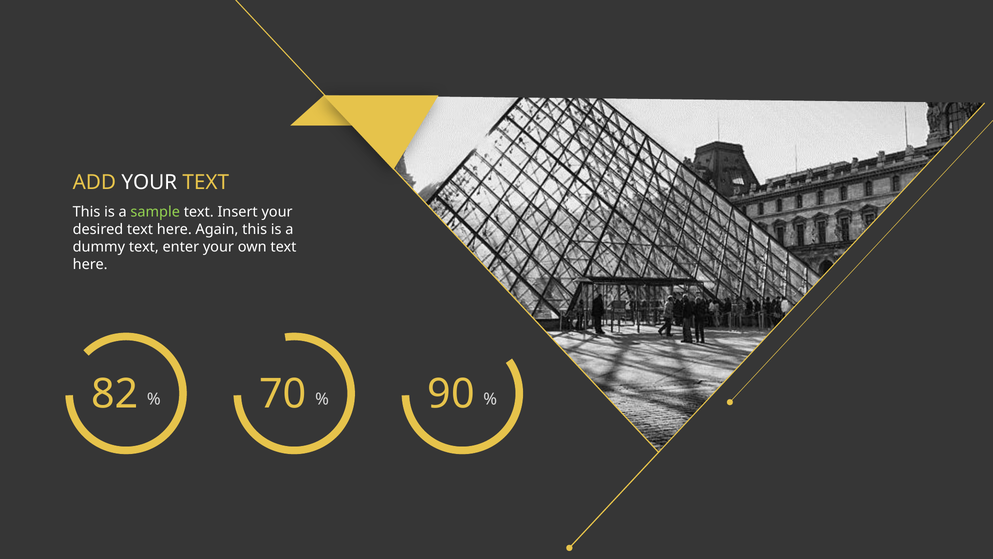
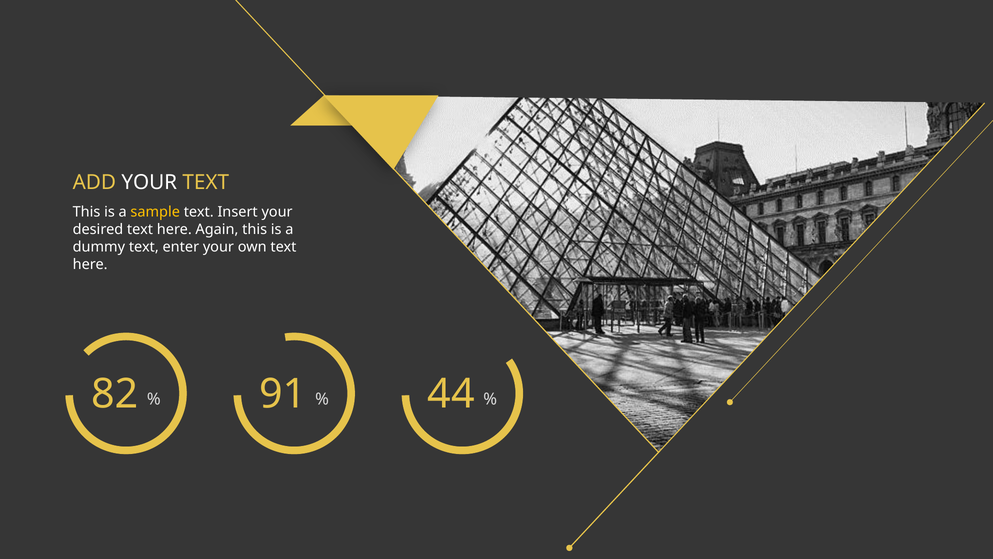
sample colour: light green -> yellow (155, 212)
70: 70 -> 91 (283, 394)
90: 90 -> 44 (451, 394)
